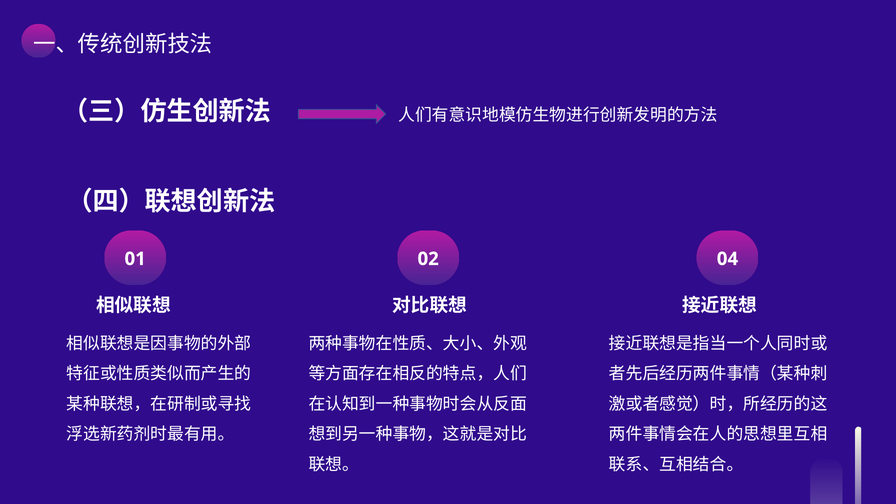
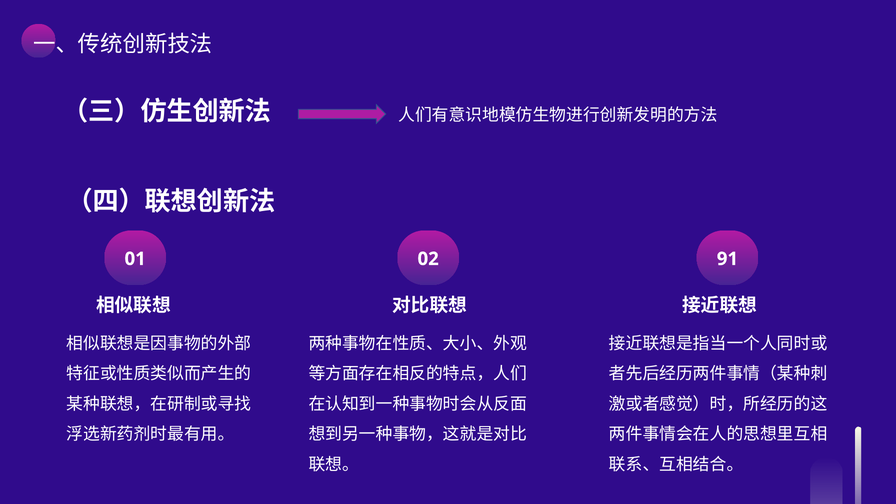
04: 04 -> 91 (727, 259)
